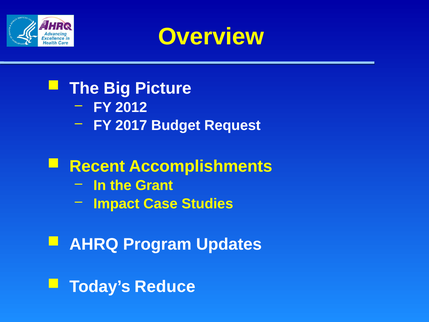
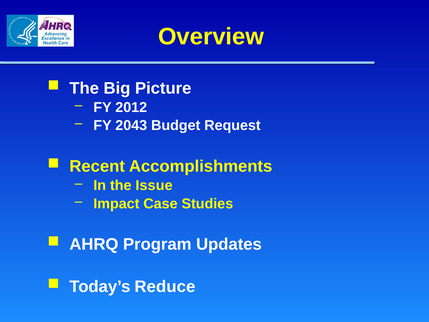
2017: 2017 -> 2043 (131, 125)
Grant: Grant -> Issue (154, 185)
